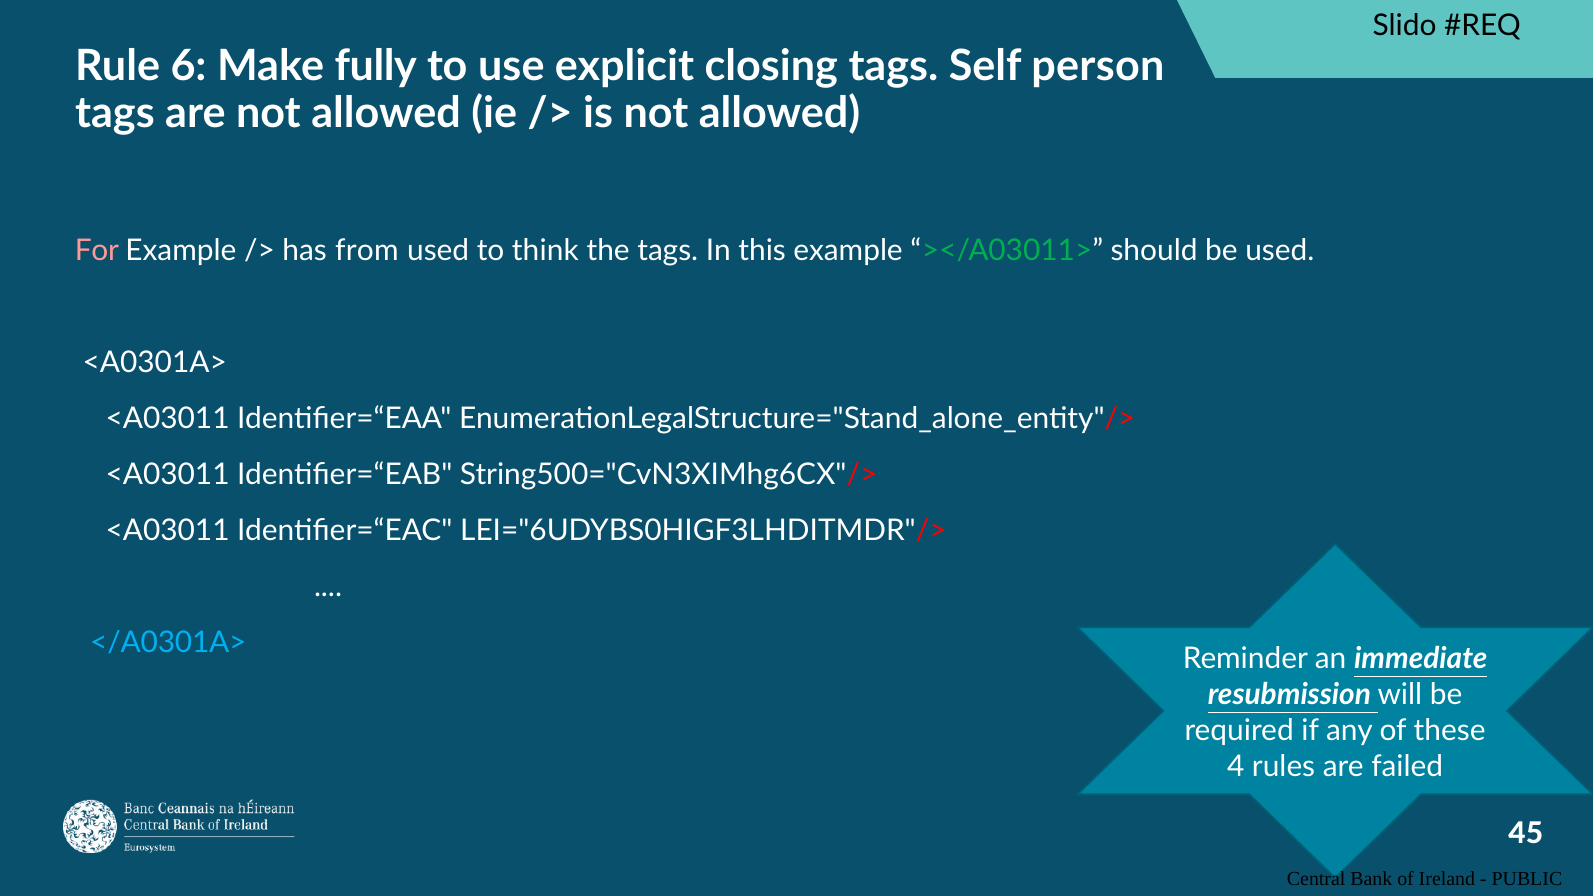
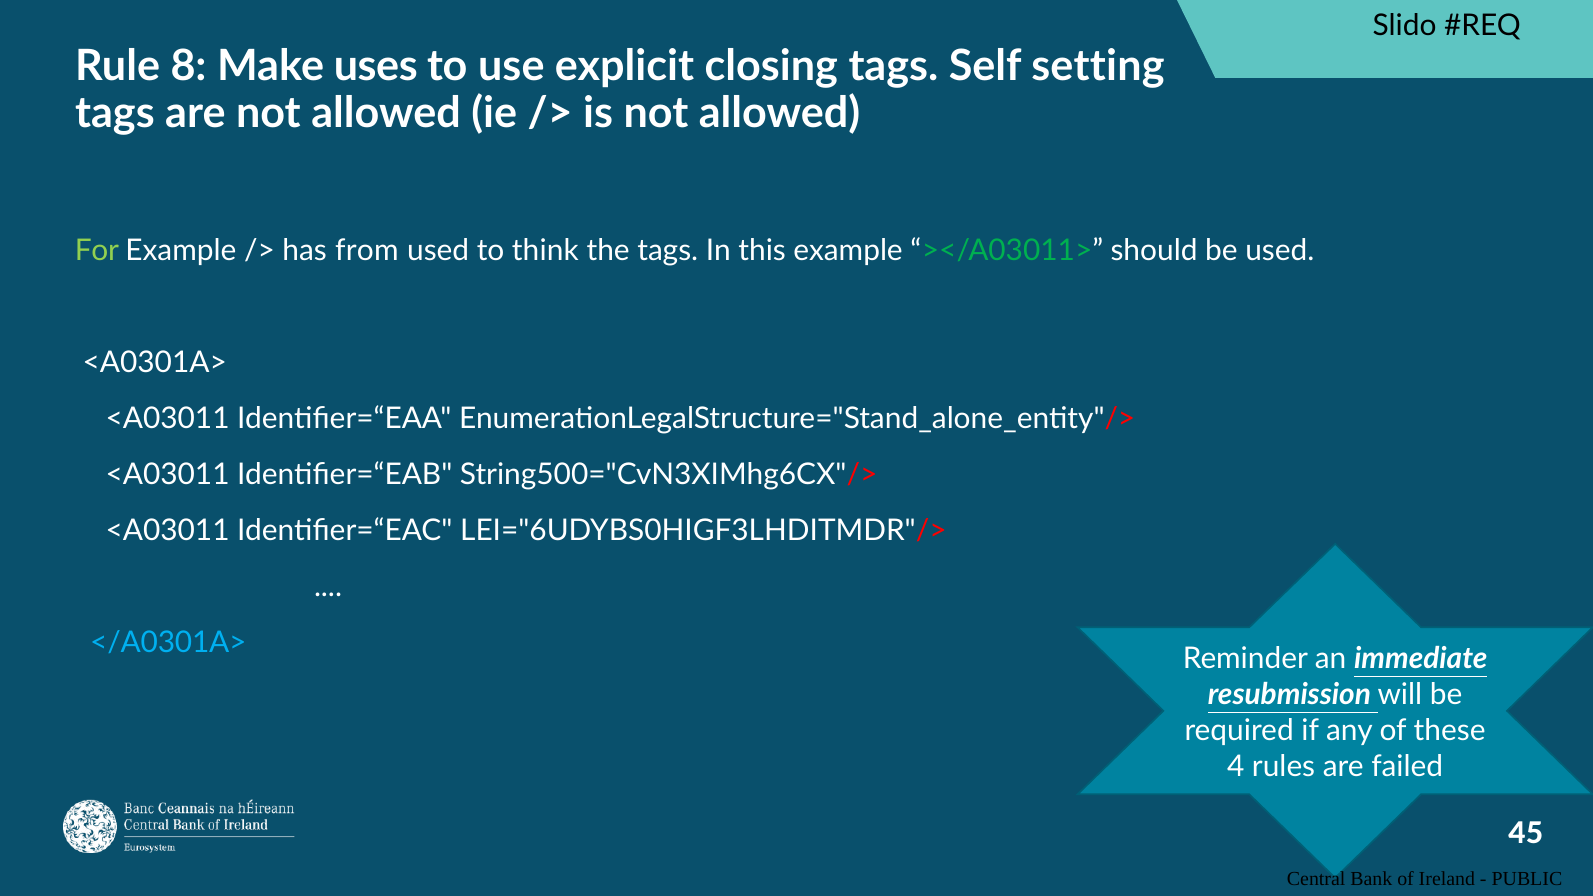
6: 6 -> 8 (189, 66)
fully: fully -> uses (376, 66)
person: person -> setting (1098, 66)
For colour: pink -> light green (97, 251)
